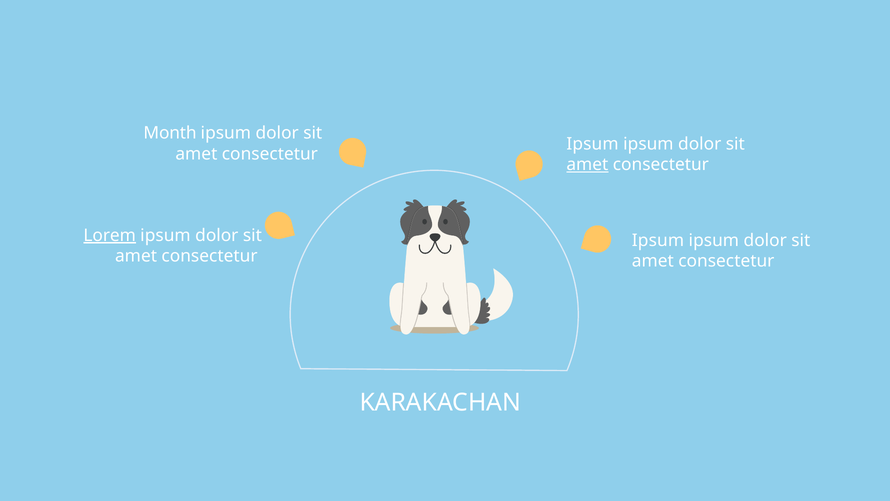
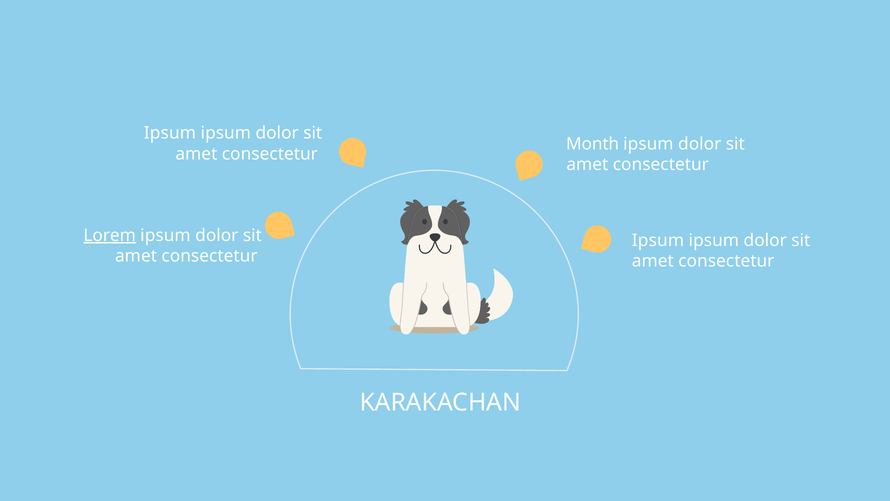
Month: Month -> Ipsum (170, 133)
Ipsum: Ipsum -> Month (593, 144)
amet underline: present -> none (587, 165)
